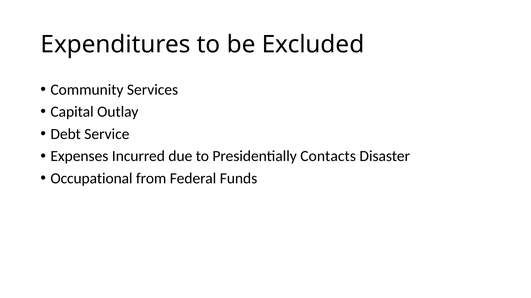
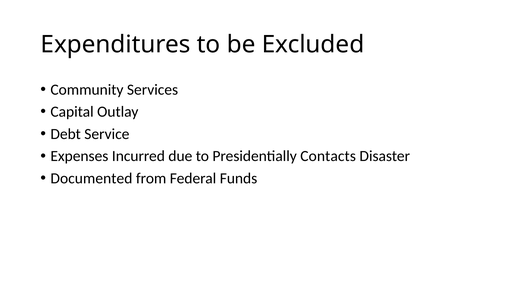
Occupational: Occupational -> Documented (91, 179)
